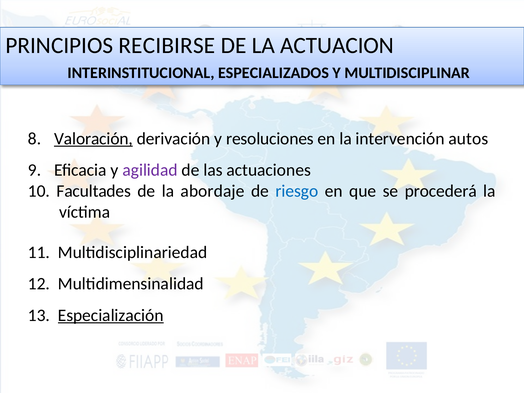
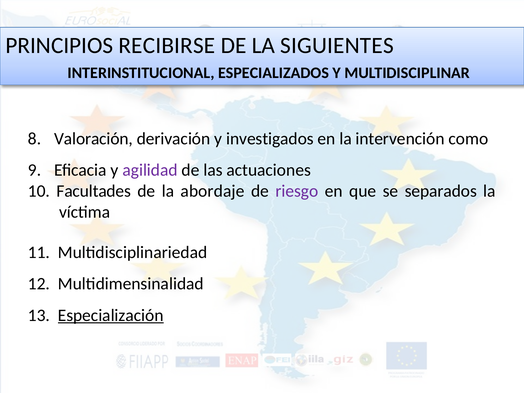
ACTUACION: ACTUACION -> SIGUIENTES (337, 45)
Valoración underline: present -> none (93, 139)
resoluciones: resoluciones -> investigados (270, 139)
autos: autos -> como (468, 139)
riesgo colour: blue -> purple (297, 191)
procederá: procederá -> separados (441, 191)
